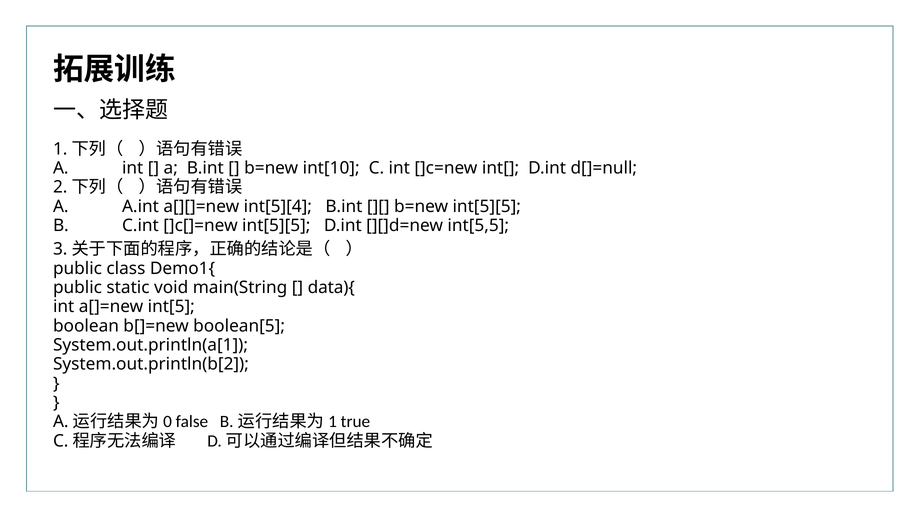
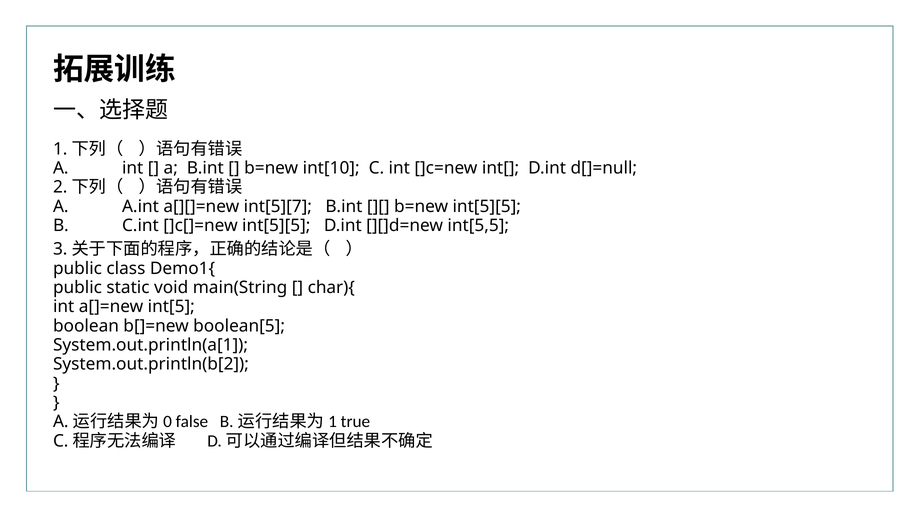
int[5][4: int[5][4 -> int[5][7 (278, 207)
data){: data){ -> char){ (331, 288)
